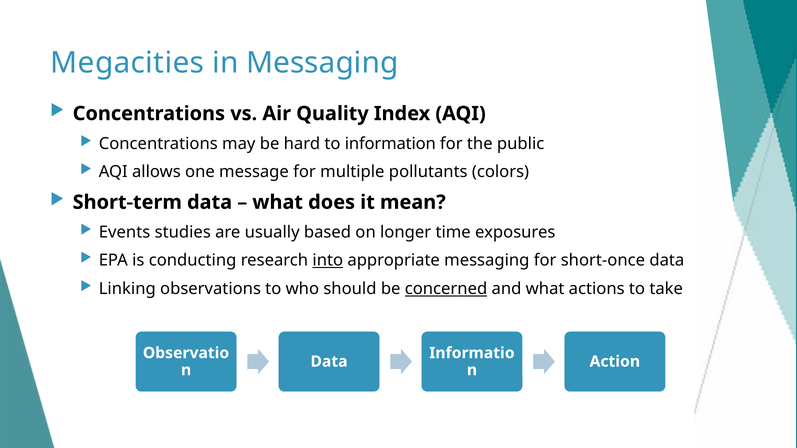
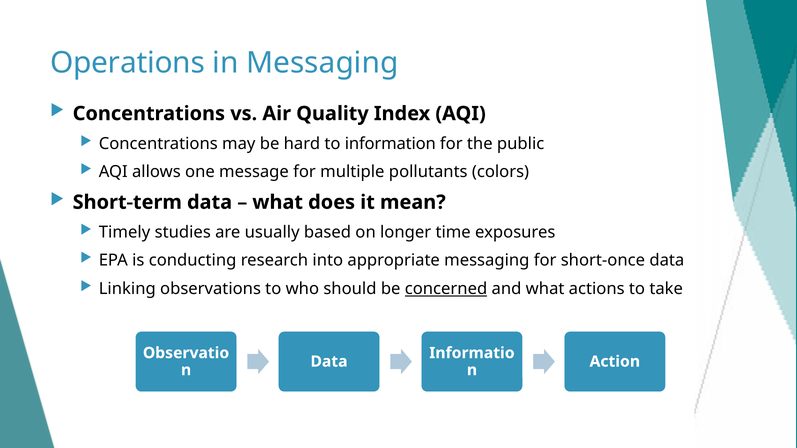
Megacities: Megacities -> Operations (128, 63)
Events: Events -> Timely (125, 232)
into underline: present -> none (328, 261)
